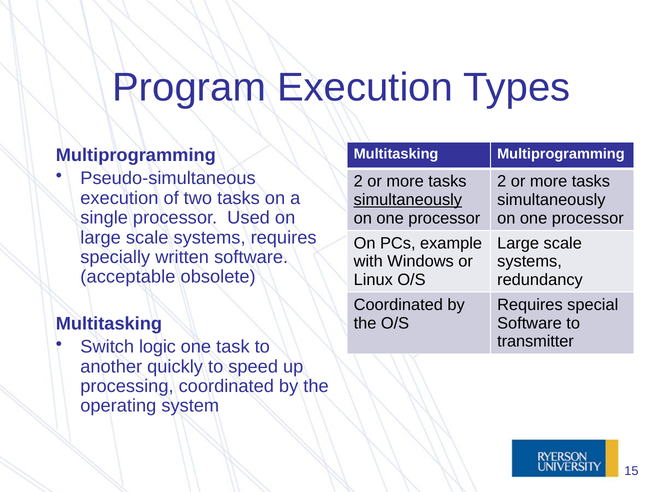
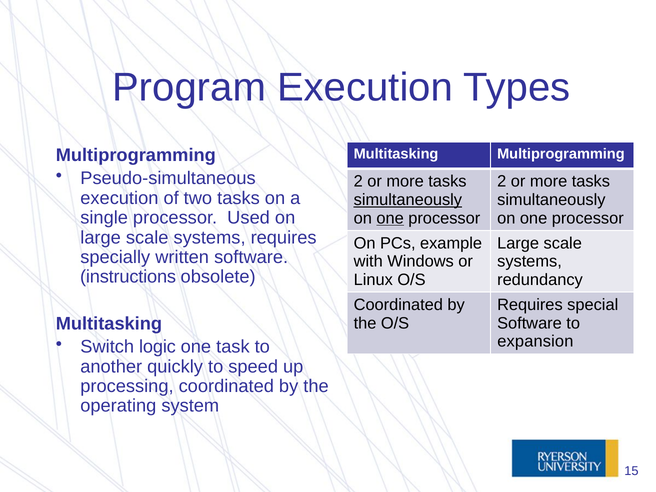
one underline: none -> present (390, 218)
acceptable: acceptable -> instructions (128, 277)
transmitter: transmitter -> expansion (535, 342)
